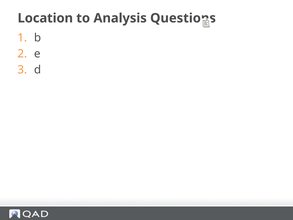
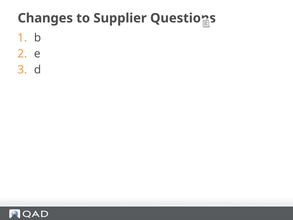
Location: Location -> Changes (45, 18)
Analysis: Analysis -> Supplier (120, 18)
